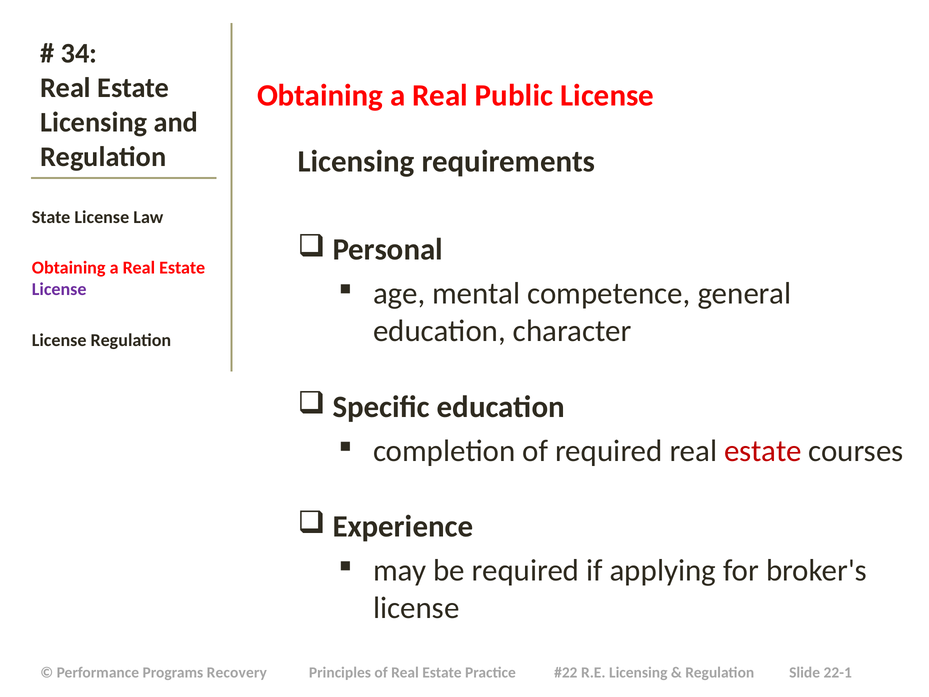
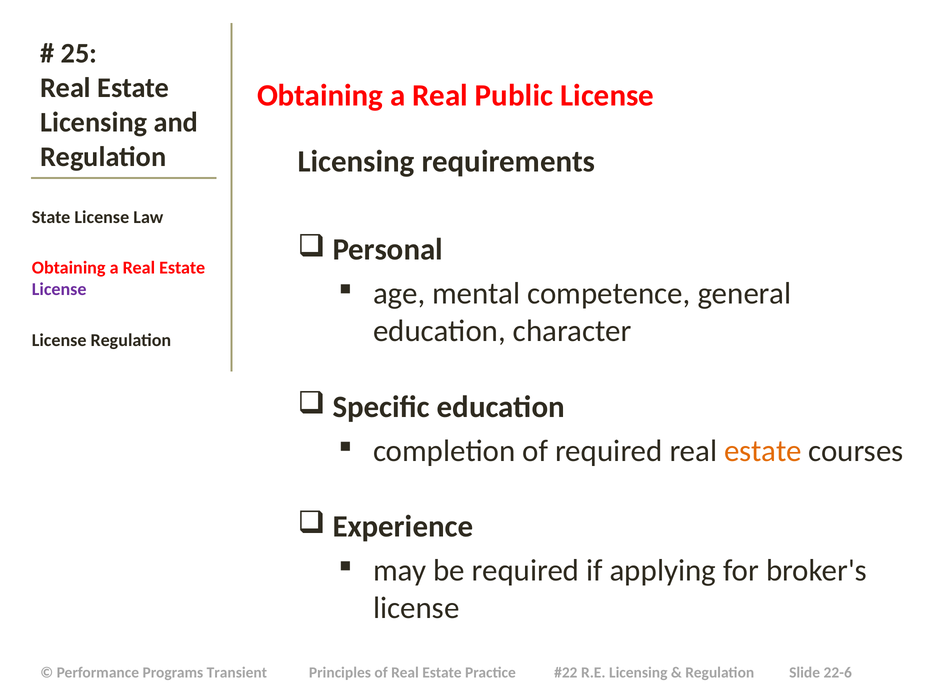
34: 34 -> 25 (79, 53)
estate colour: red -> orange (763, 451)
Recovery: Recovery -> Transient (237, 672)
22-1: 22-1 -> 22-6 (838, 672)
